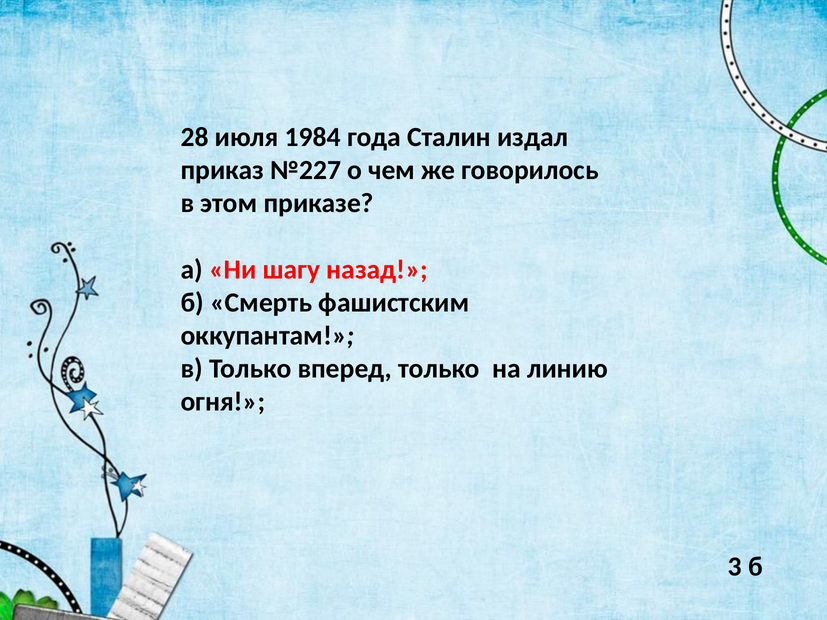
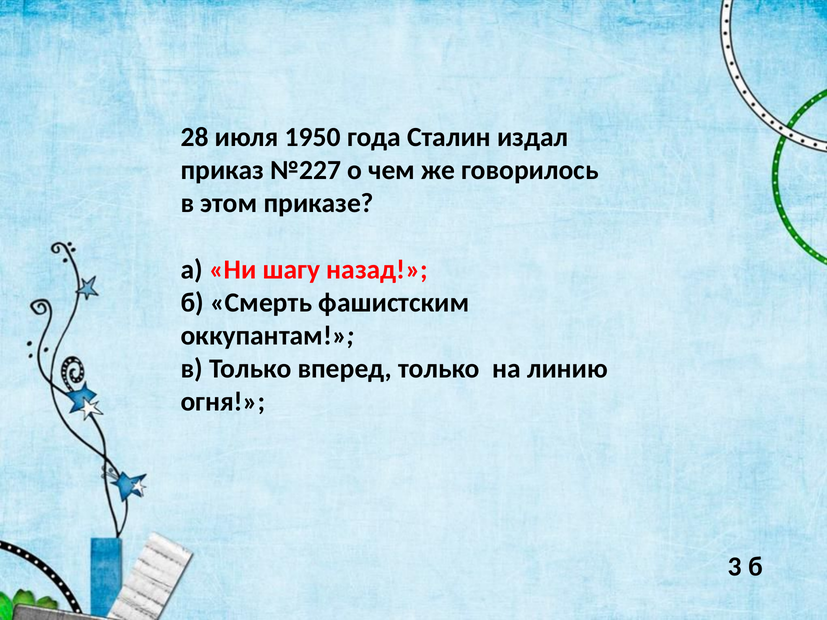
1984: 1984 -> 1950 (313, 137)
